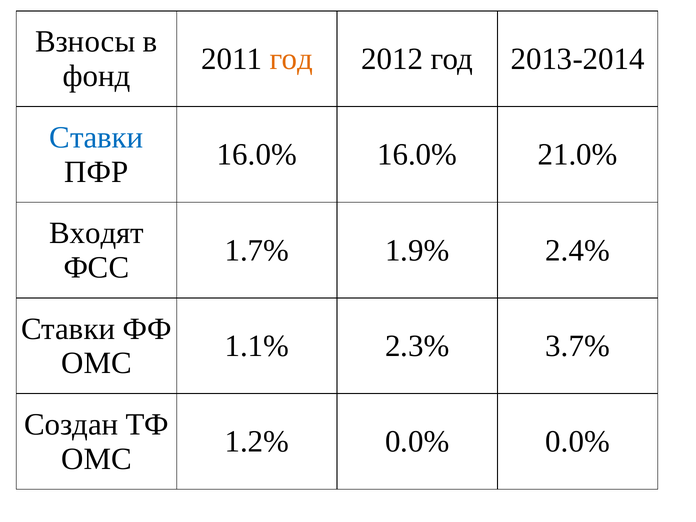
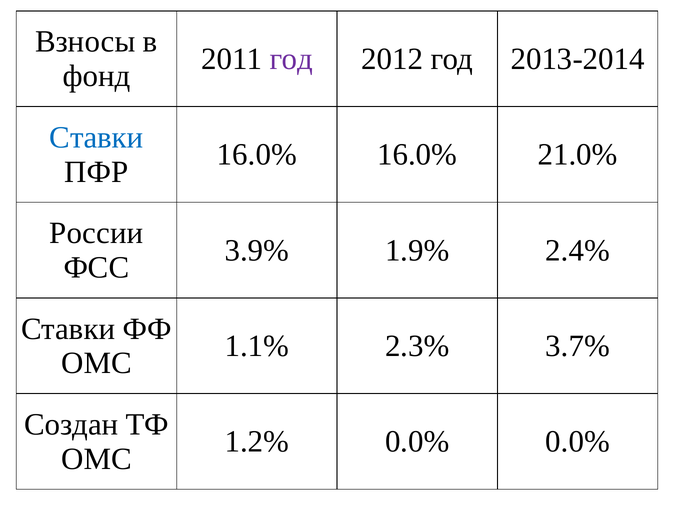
год colour: orange -> purple (291, 59)
Входят: Входят -> России (96, 233)
1.7%: 1.7% -> 3.9% (257, 250)
